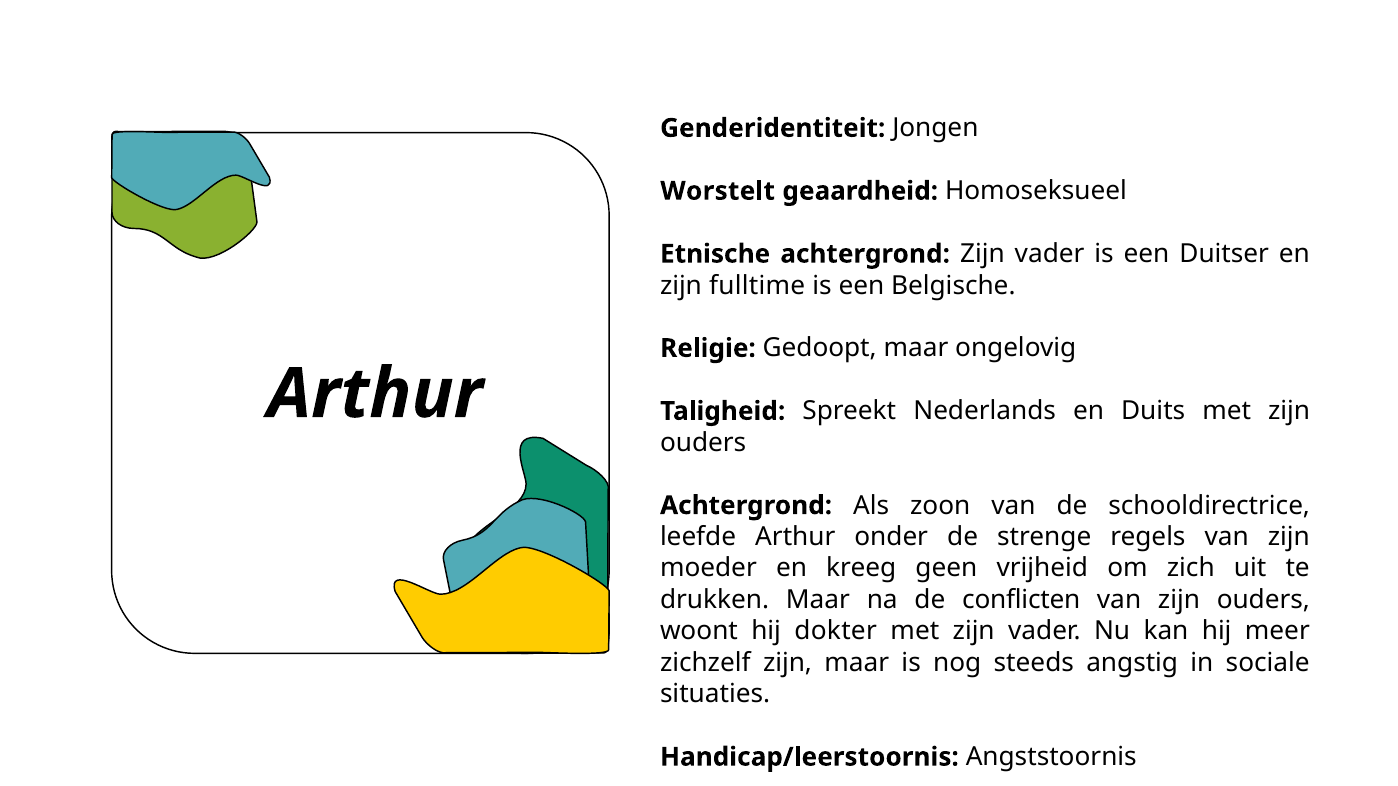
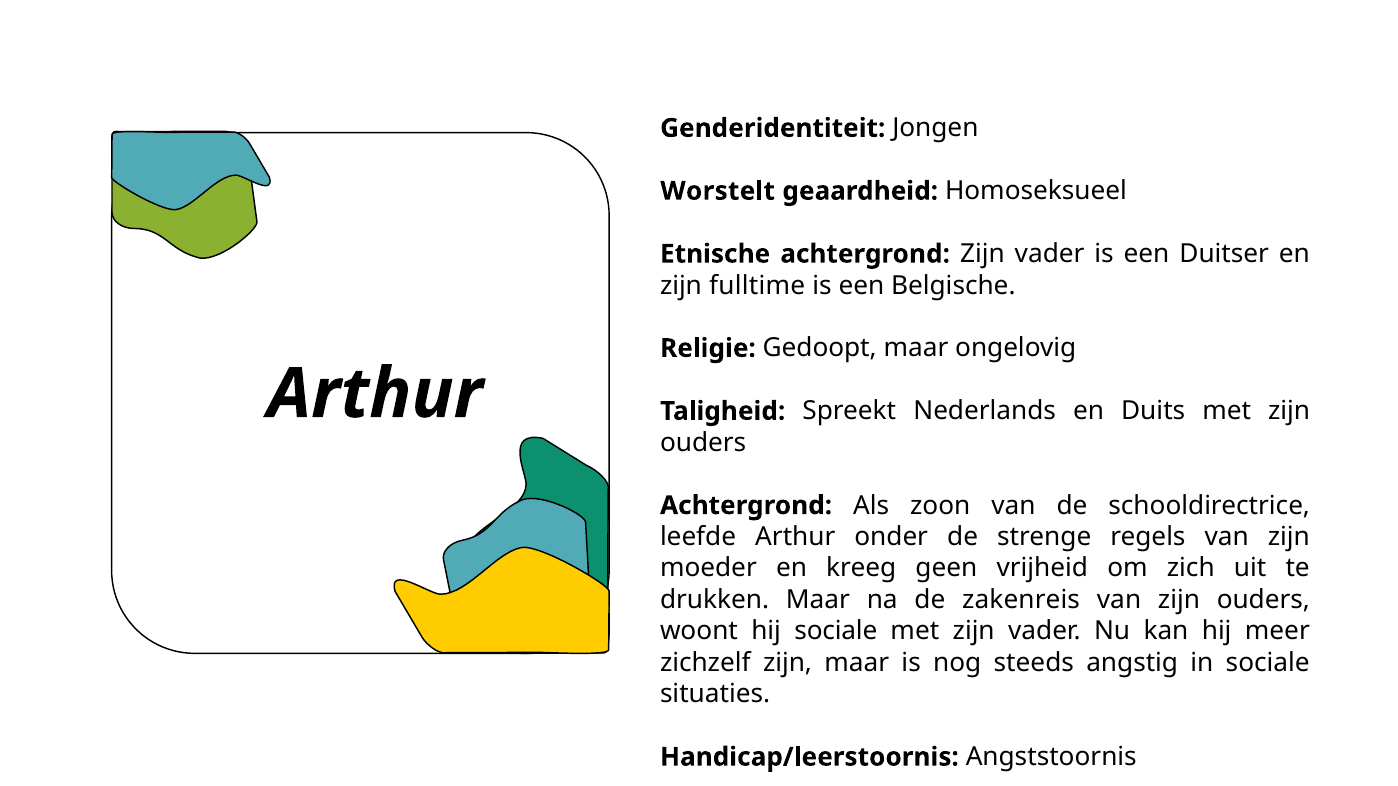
conflicten: conflicten -> zakenreis (1021, 600)
hij dokter: dokter -> sociale (836, 632)
